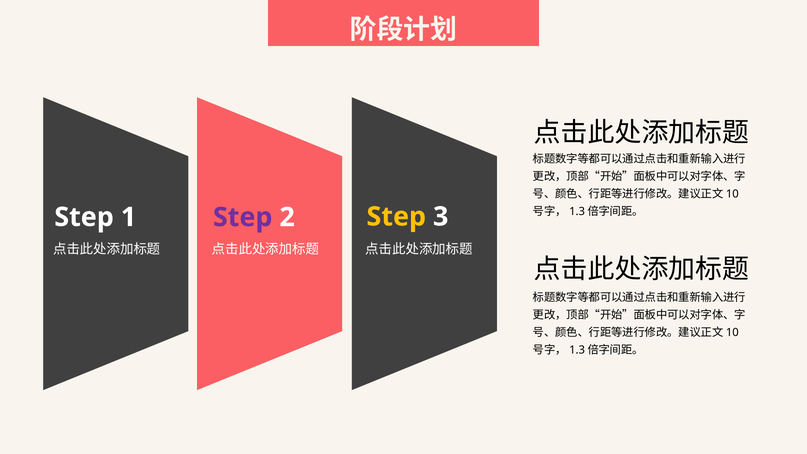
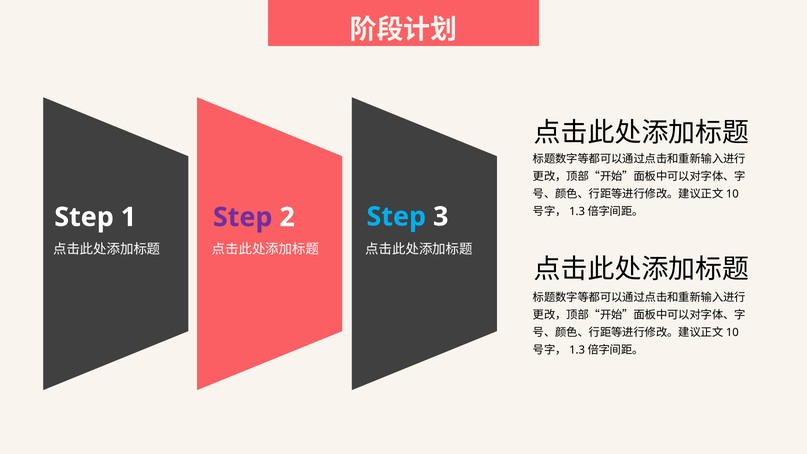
Step colour: yellow -> light blue (396, 217)
